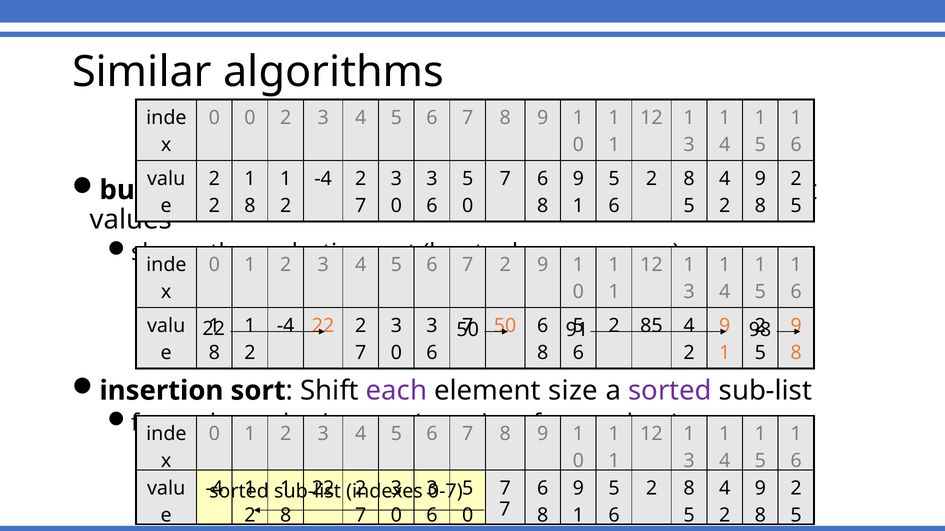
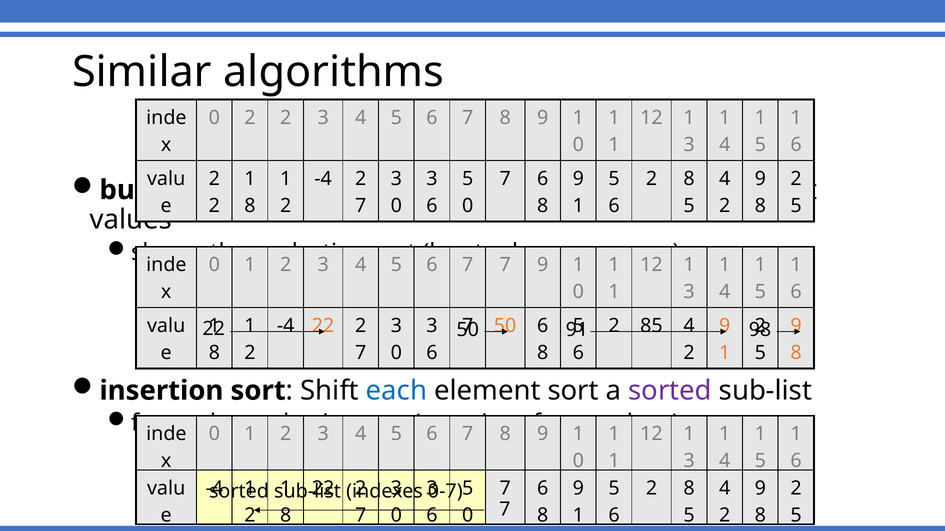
0 0: 0 -> 2 (250, 118)
7 2: 2 -> 7 (505, 265)
each colour: purple -> blue (397, 391)
element size: size -> sort (573, 391)
